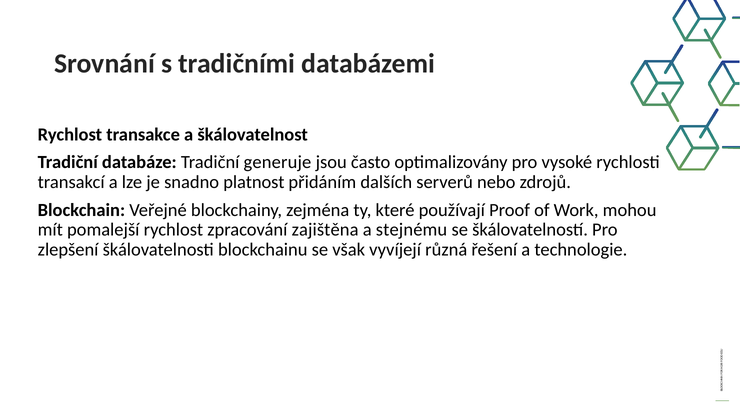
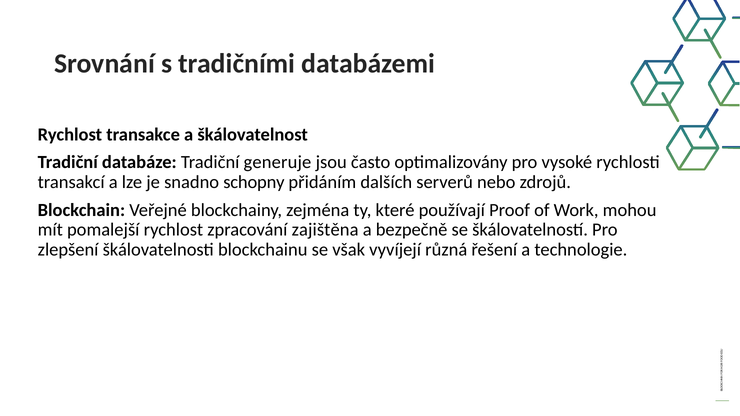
platnost: platnost -> schopny (254, 182)
stejnému: stejnému -> bezpečně (412, 230)
